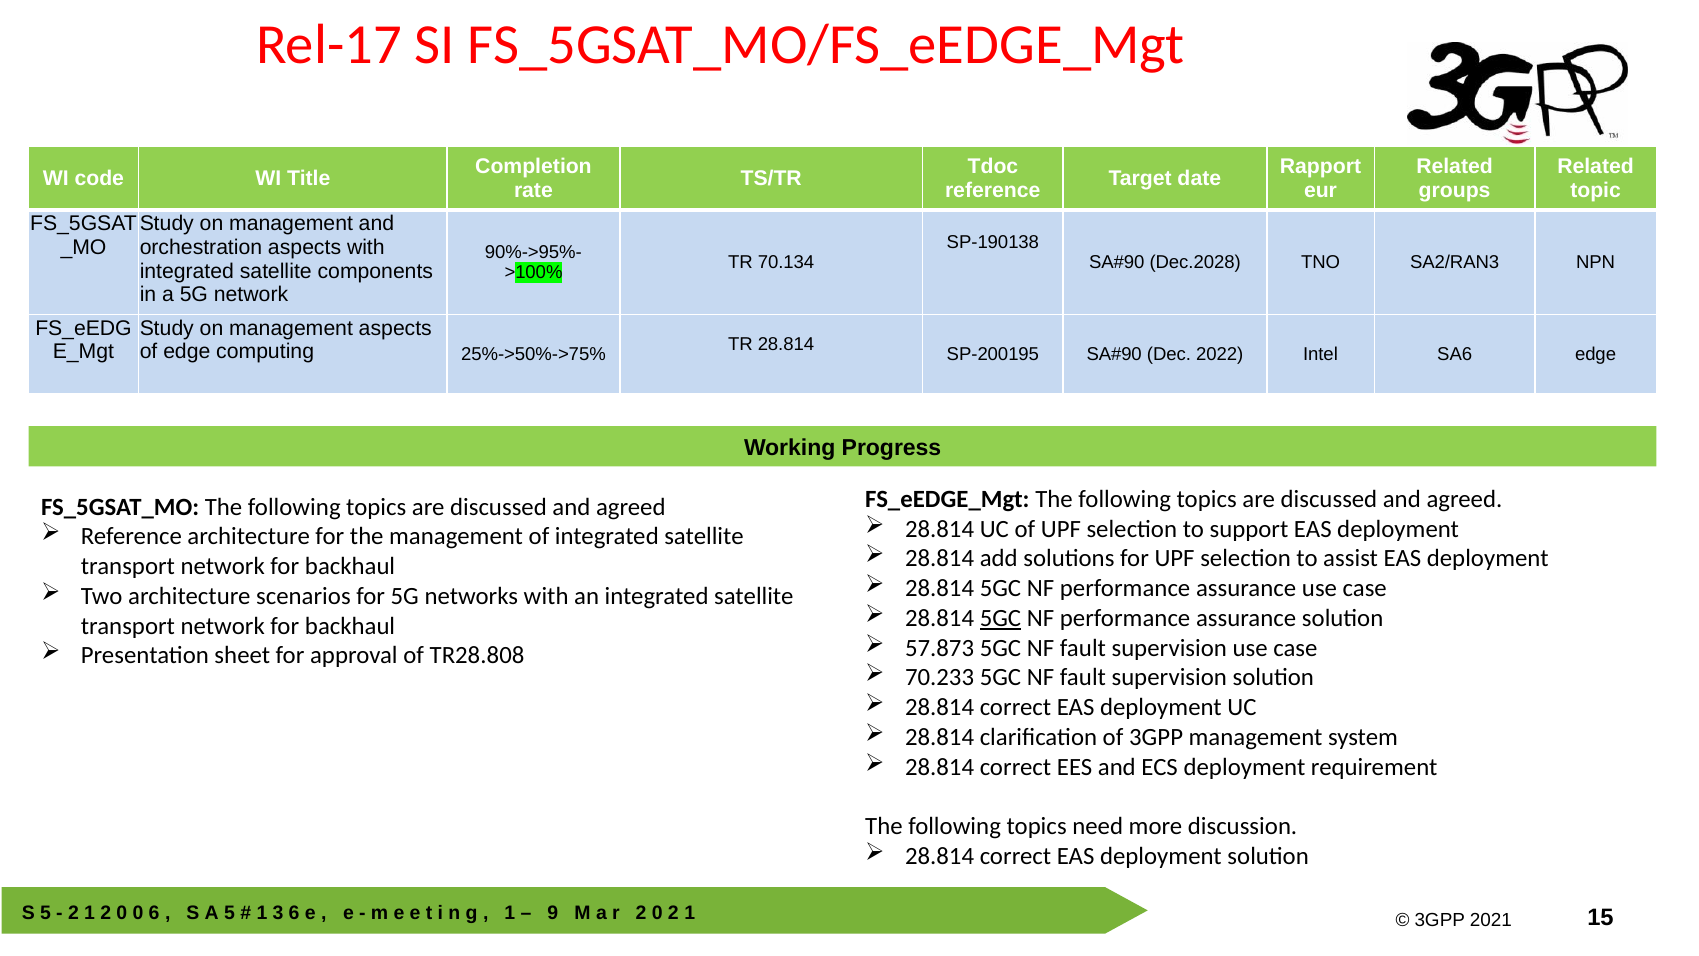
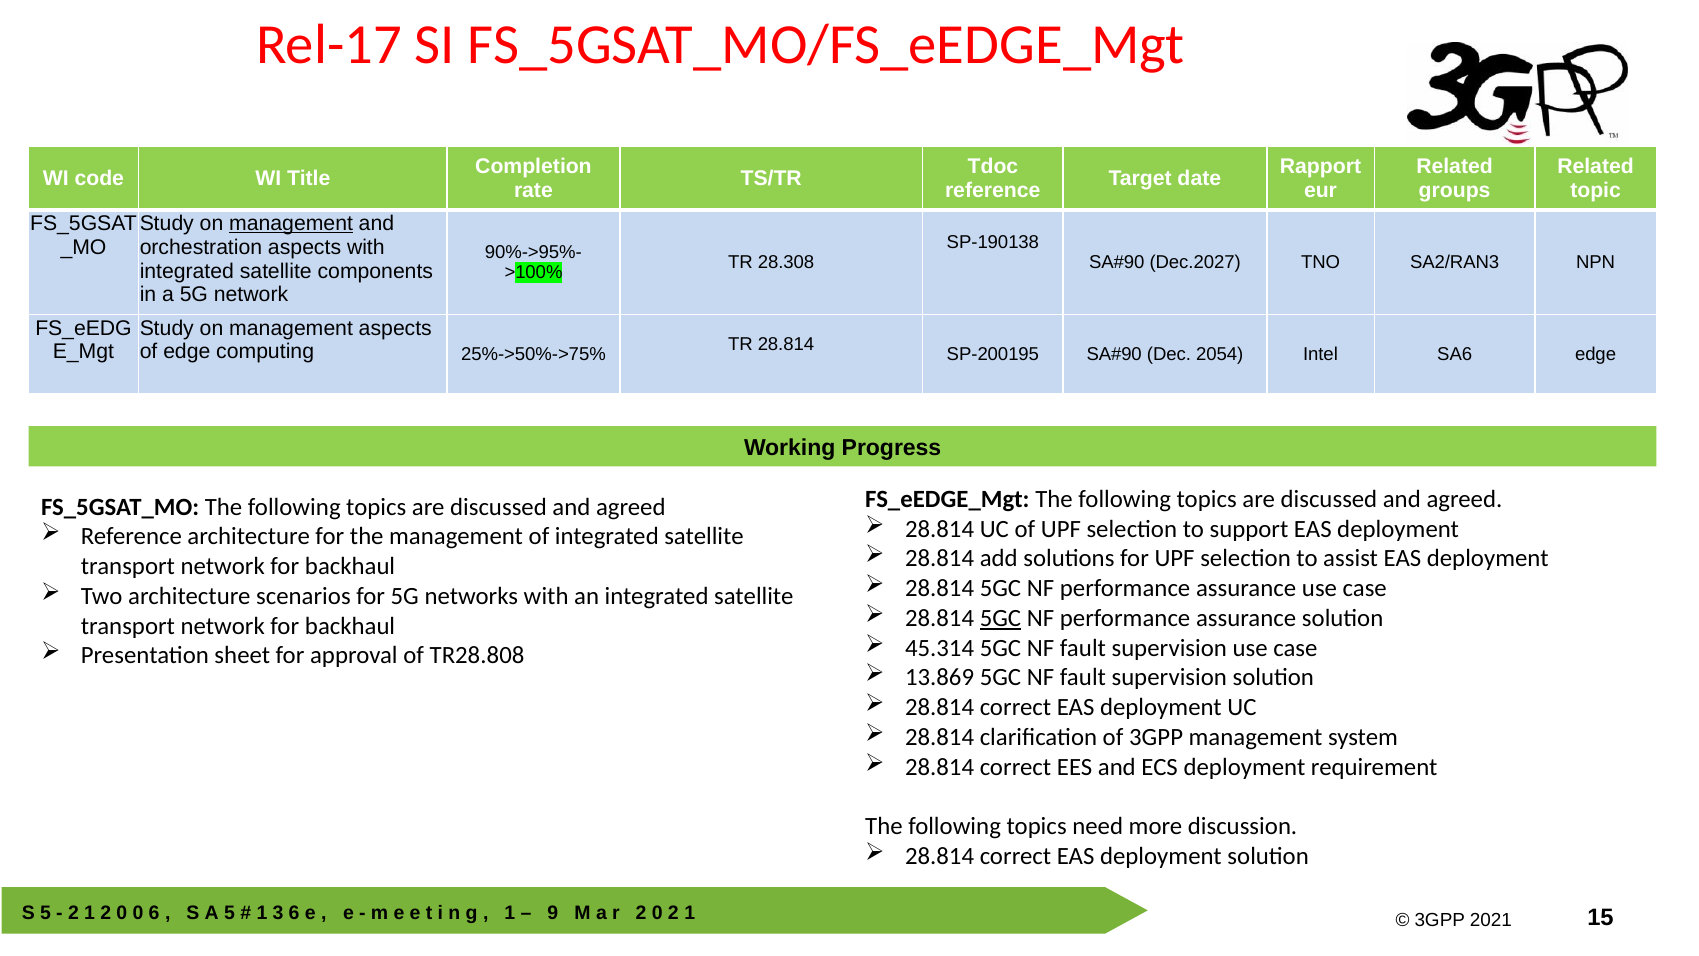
management underline: none -> present (291, 223)
70.134: 70.134 -> 28.308 (786, 262)
Dec.2028: Dec.2028 -> Dec.2027 (1195, 262)
2022: 2022 -> 2054 (1220, 354)
57.873: 57.873 -> 45.314 (940, 648)
70.233: 70.233 -> 13.869 (940, 678)
